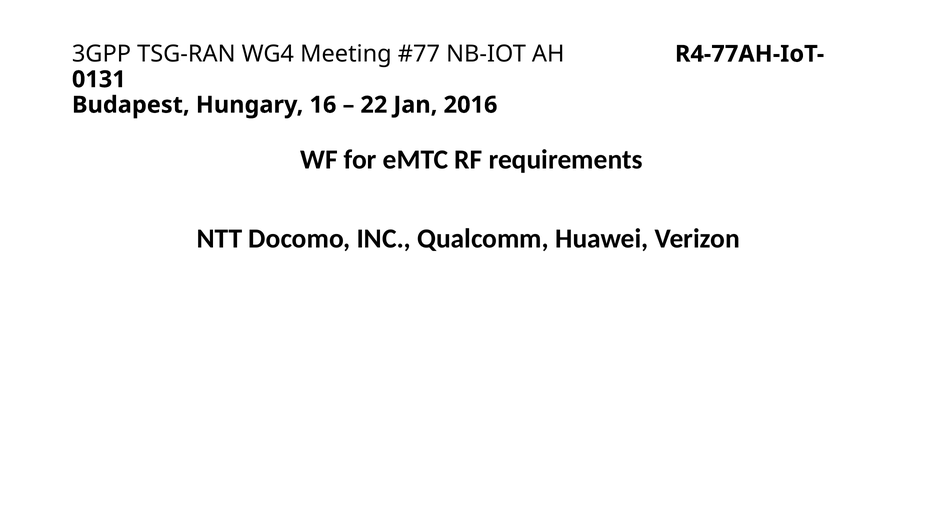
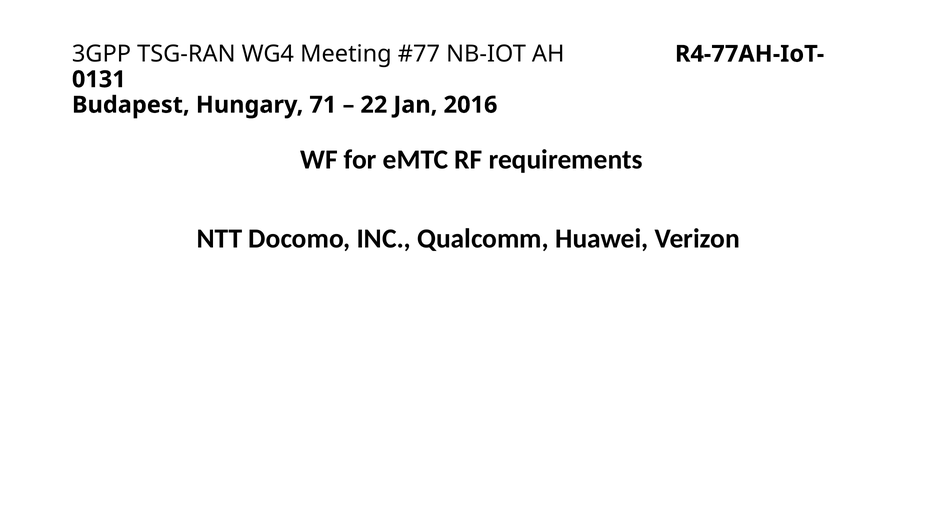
16: 16 -> 71 (323, 105)
